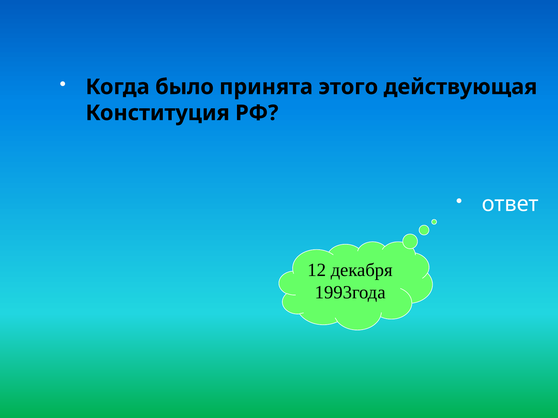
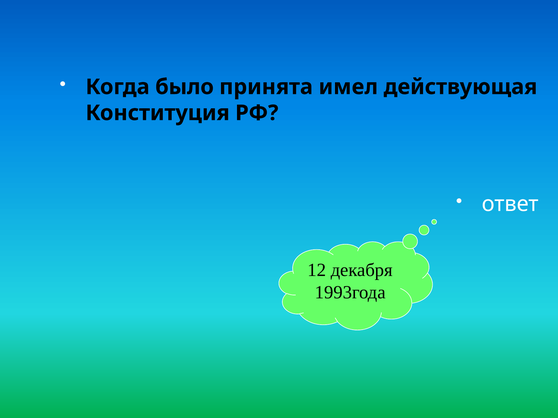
этого: этого -> имел (348, 87)
